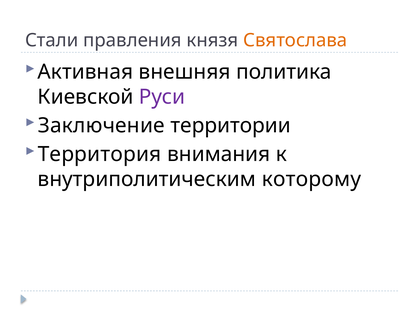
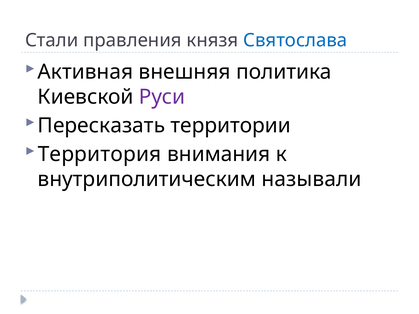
Святослава colour: orange -> blue (295, 40)
Заключение: Заключение -> Пересказать (101, 126)
которому: которому -> называли (311, 180)
